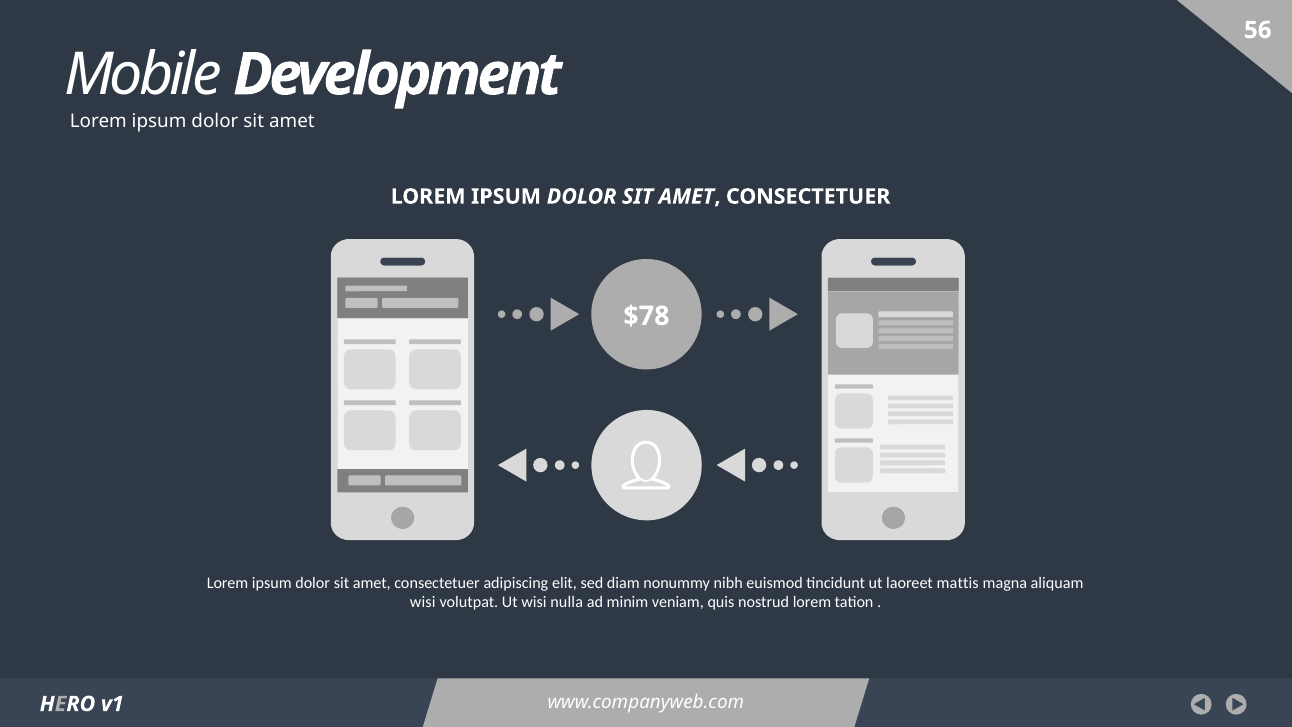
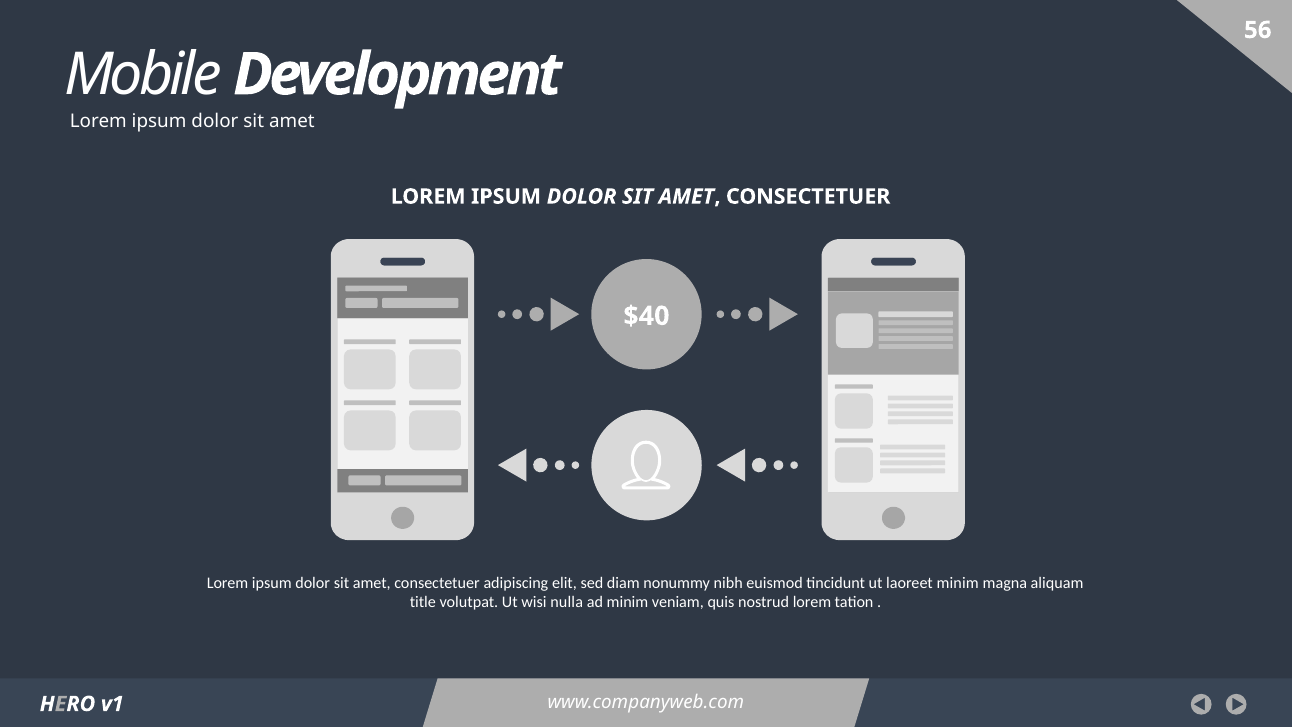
$78: $78 -> $40 (646, 316)
laoreet mattis: mattis -> minim (958, 583)
wisi: wisi -> title (423, 602)
